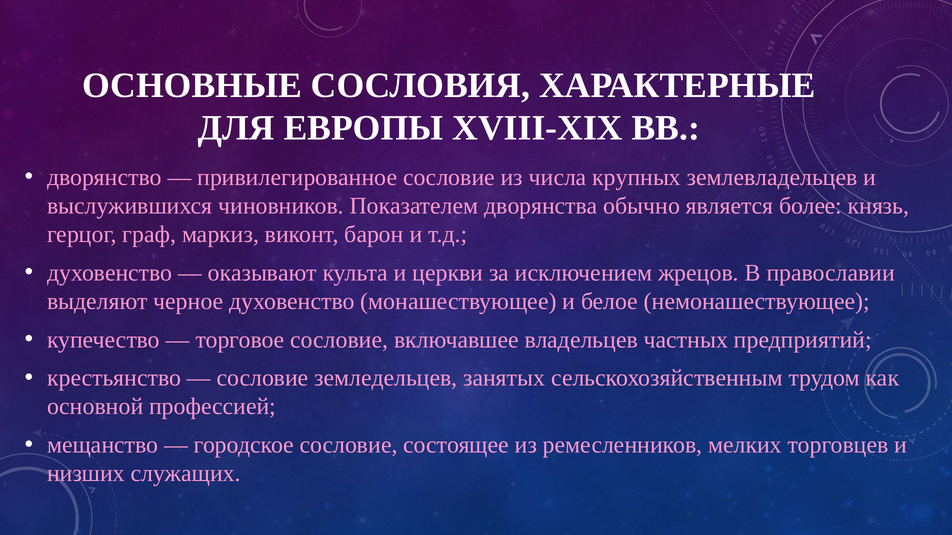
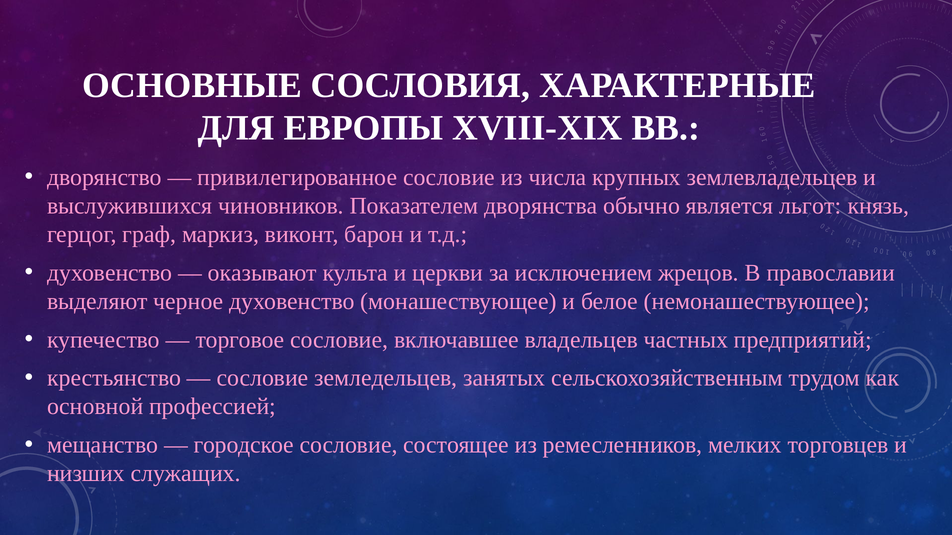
более: более -> льгот (810, 206)
